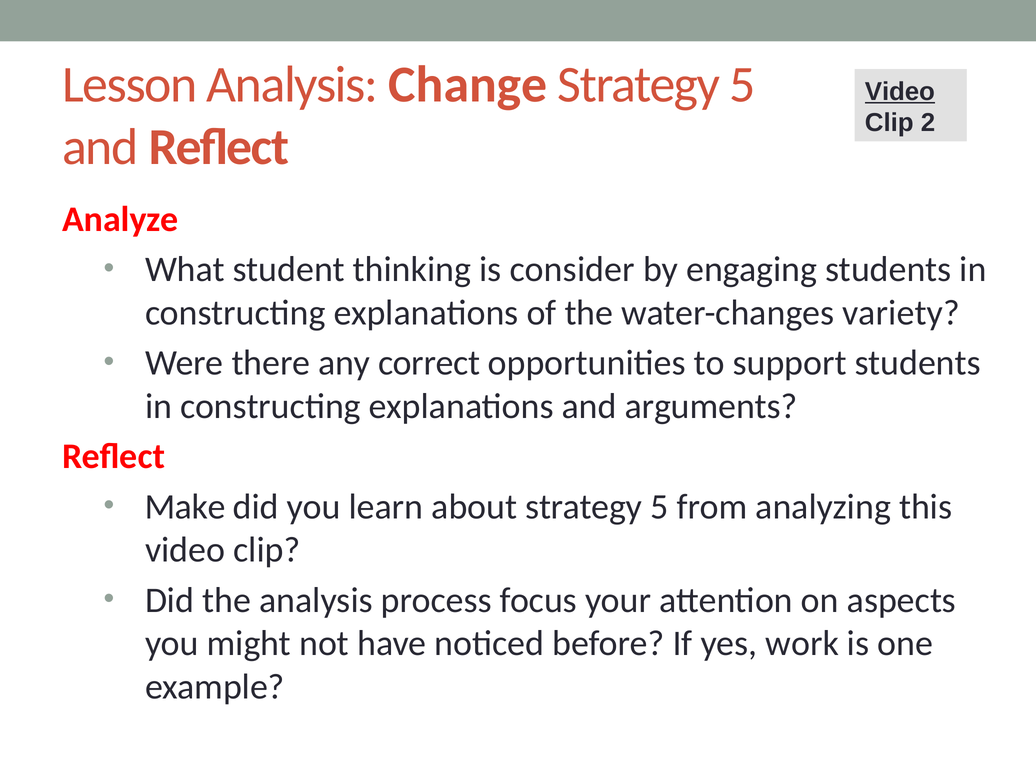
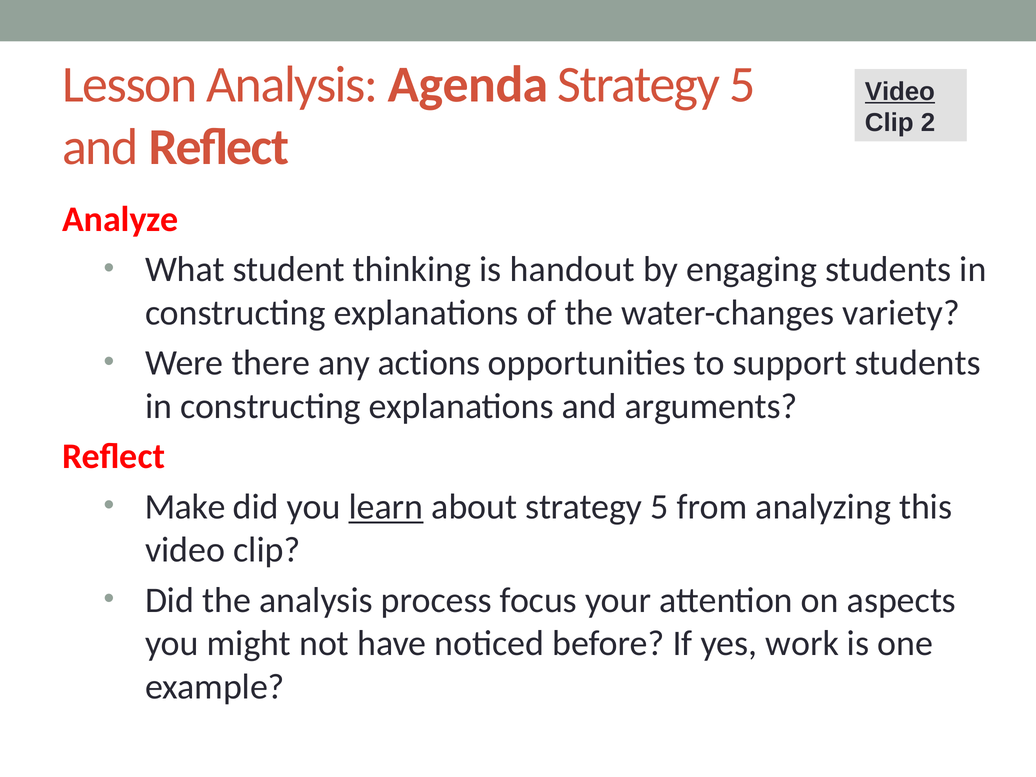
Change: Change -> Agenda (468, 85)
consider: consider -> handout (572, 270)
correct: correct -> actions (429, 363)
learn underline: none -> present (386, 507)
